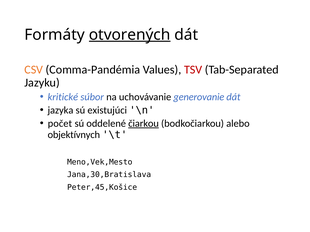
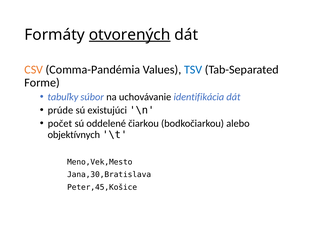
TSV colour: red -> blue (193, 70)
Jazyku: Jazyku -> Forme (42, 83)
kritické: kritické -> tabuľky (63, 97)
generovanie: generovanie -> identifikácia (199, 97)
jazyka: jazyka -> prúde (60, 110)
čiarkou underline: present -> none (144, 124)
